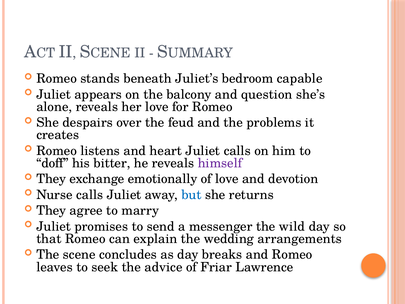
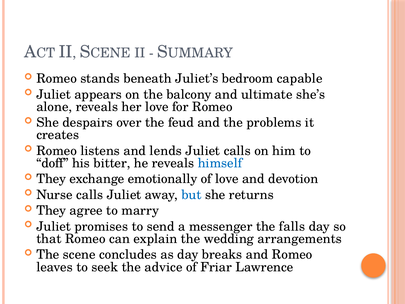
question: question -> ultimate (267, 94)
heart: heart -> lends (166, 151)
himself colour: purple -> blue (220, 163)
wild: wild -> falls (292, 226)
